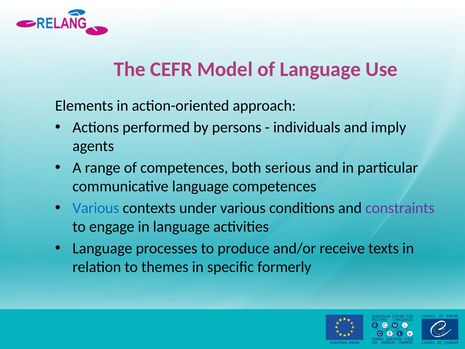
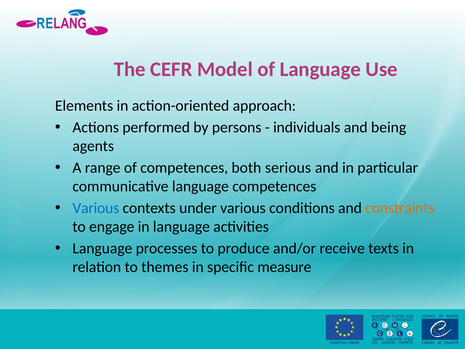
imply: imply -> being (389, 127)
constraints colour: purple -> orange (400, 208)
formerly: formerly -> measure (284, 267)
